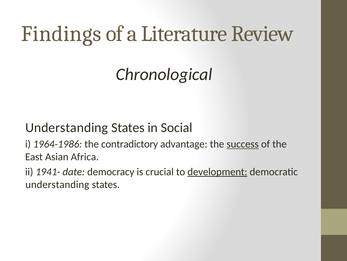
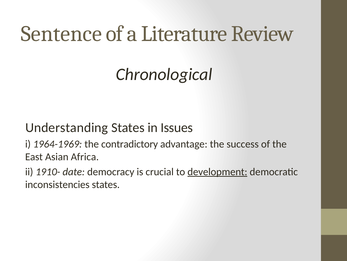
Findings: Findings -> Sentence (61, 34)
Social: Social -> Issues (177, 127)
1964-1986: 1964-1986 -> 1964-1969 (58, 144)
success underline: present -> none (243, 144)
1941-: 1941- -> 1910- (48, 171)
understanding: understanding -> inconsistencies (57, 184)
